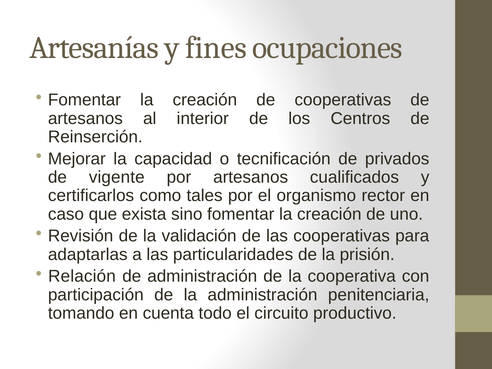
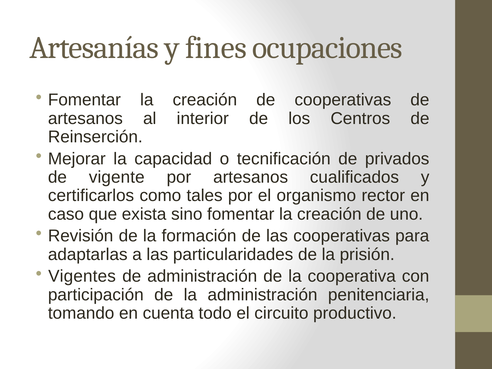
validación: validación -> formación (199, 236)
Relación: Relación -> Vigentes (82, 276)
